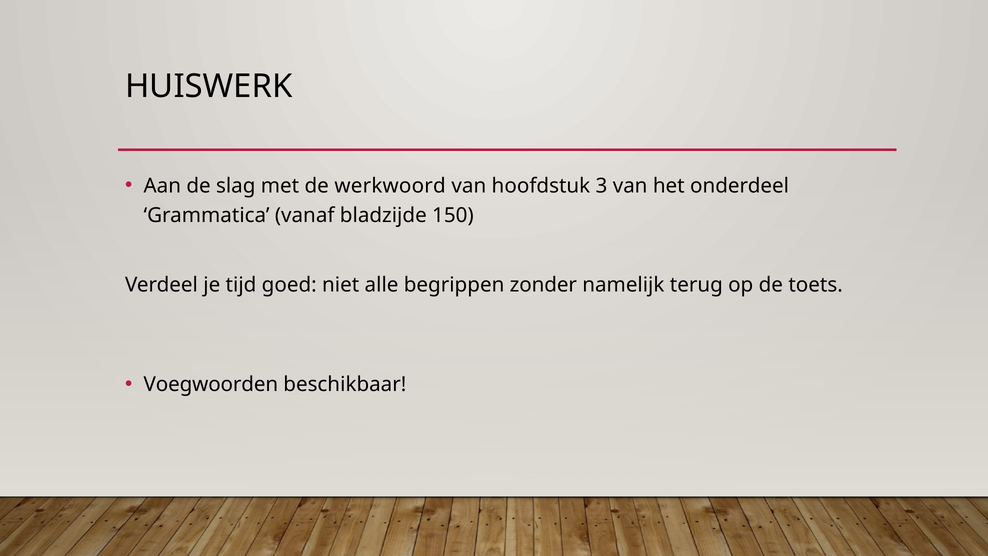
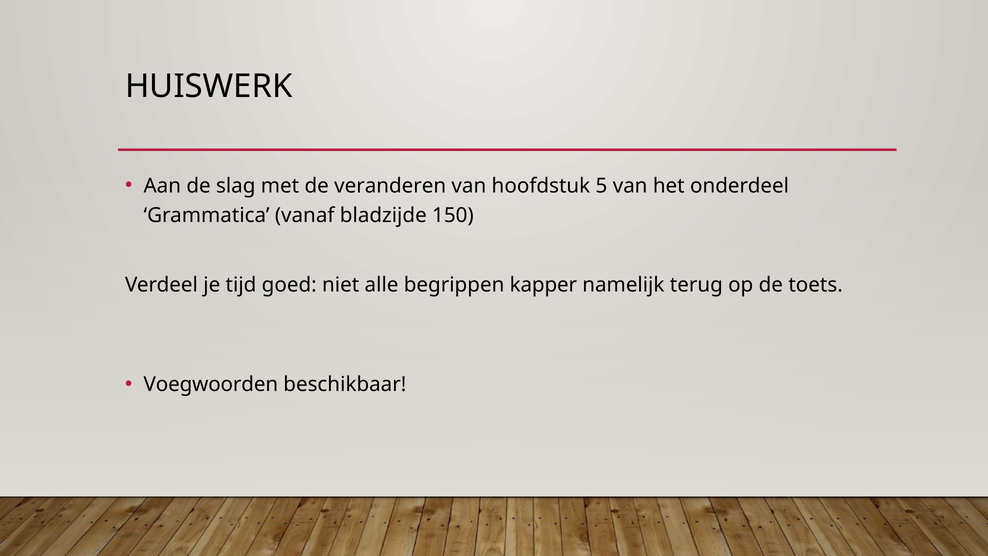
werkwoord: werkwoord -> veranderen (390, 186)
3: 3 -> 5 (601, 186)
zonder: zonder -> kapper (543, 285)
